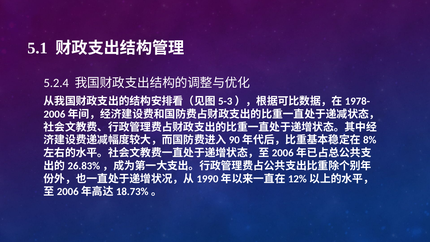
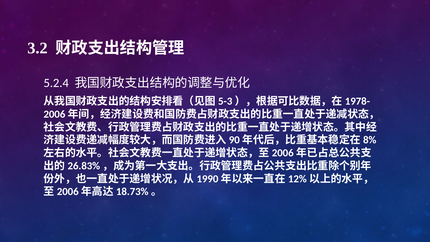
5.1: 5.1 -> 3.2 (37, 48)
